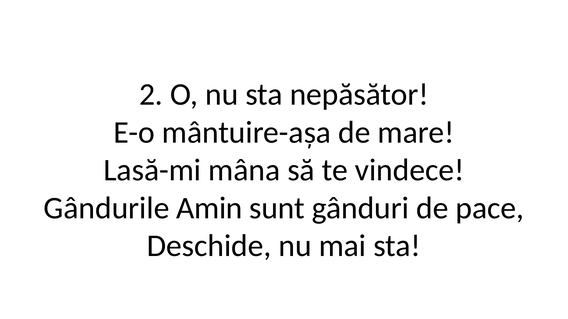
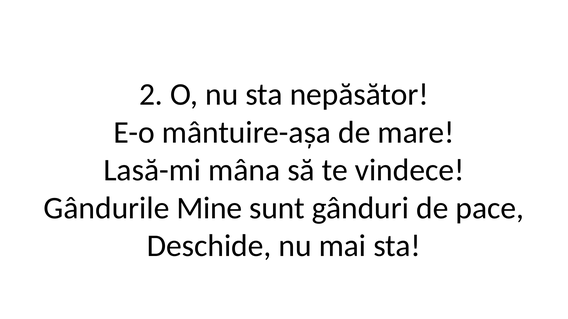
Amin: Amin -> Mine (209, 208)
